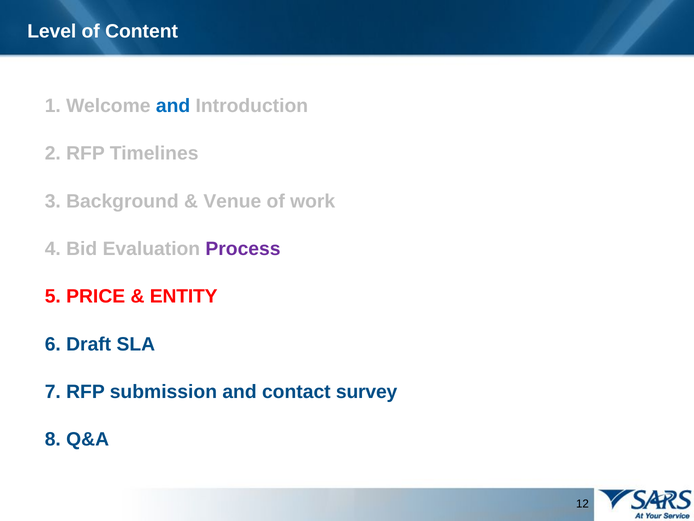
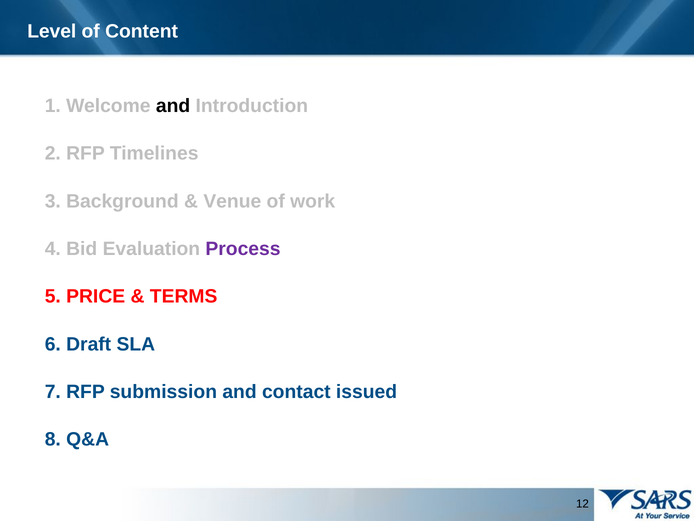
and colour: blue -> black (173, 106)
ENTITY: ENTITY -> TERMS (184, 296)
survey: survey -> issued (367, 392)
